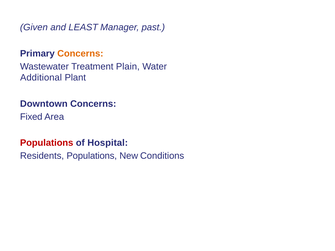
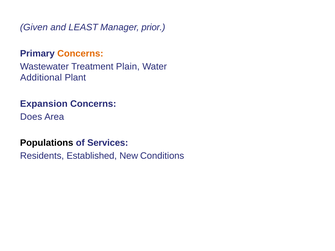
past: past -> prior (153, 27)
Downtown: Downtown -> Expansion (44, 104)
Fixed: Fixed -> Does (31, 117)
Populations colour: red -> black (47, 143)
Hospital: Hospital -> Services (108, 143)
Residents Populations: Populations -> Established (92, 156)
